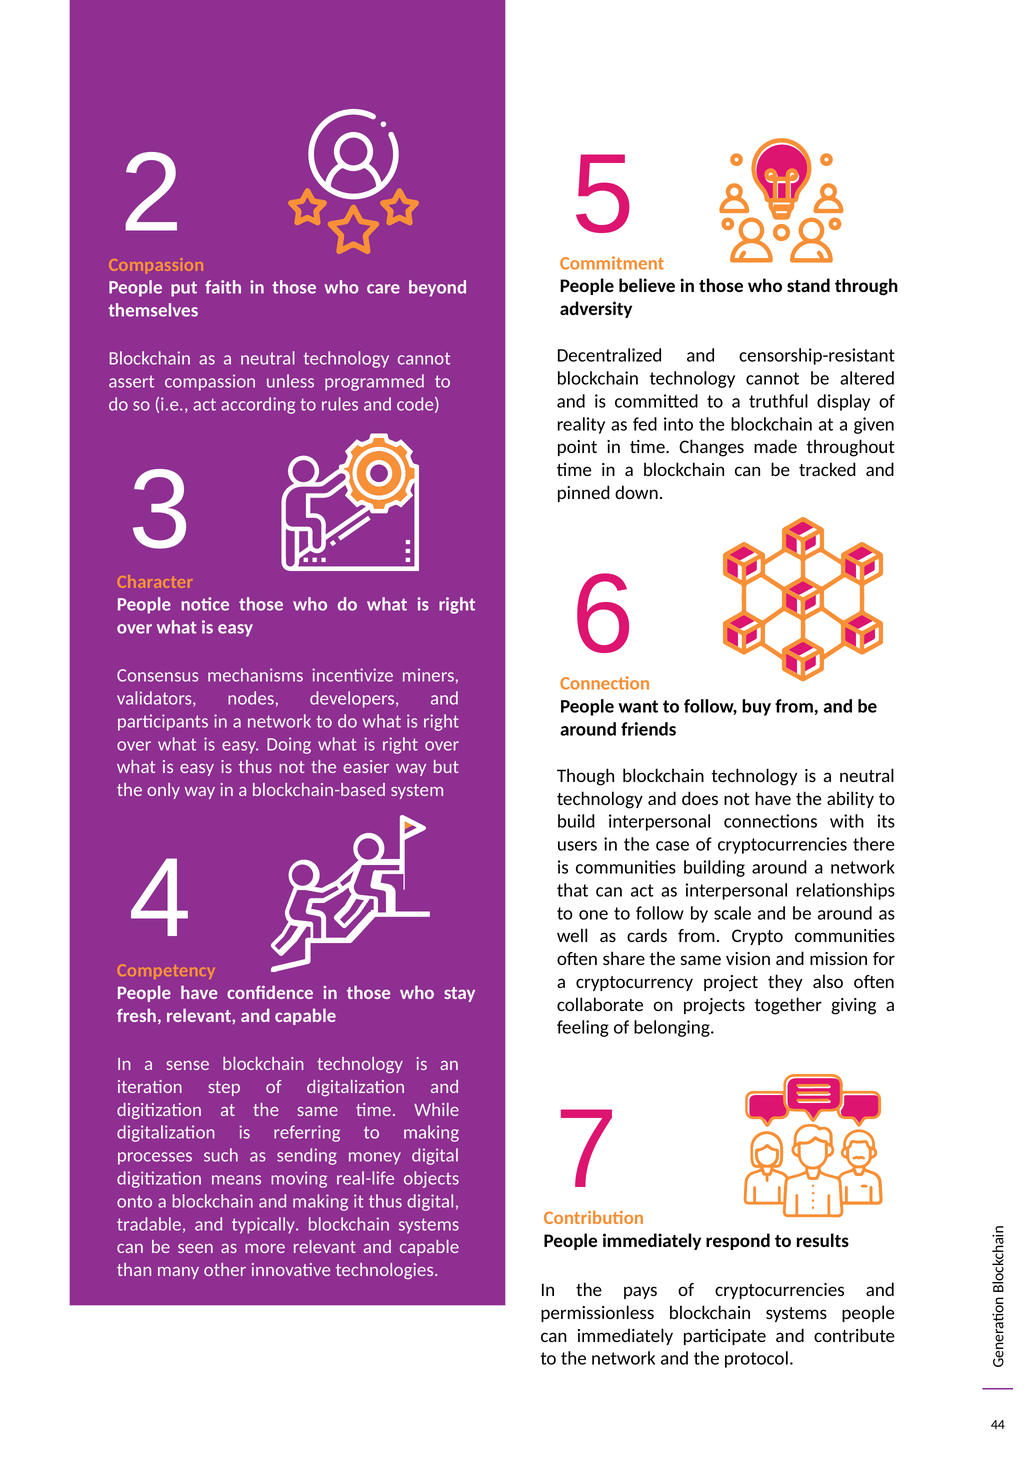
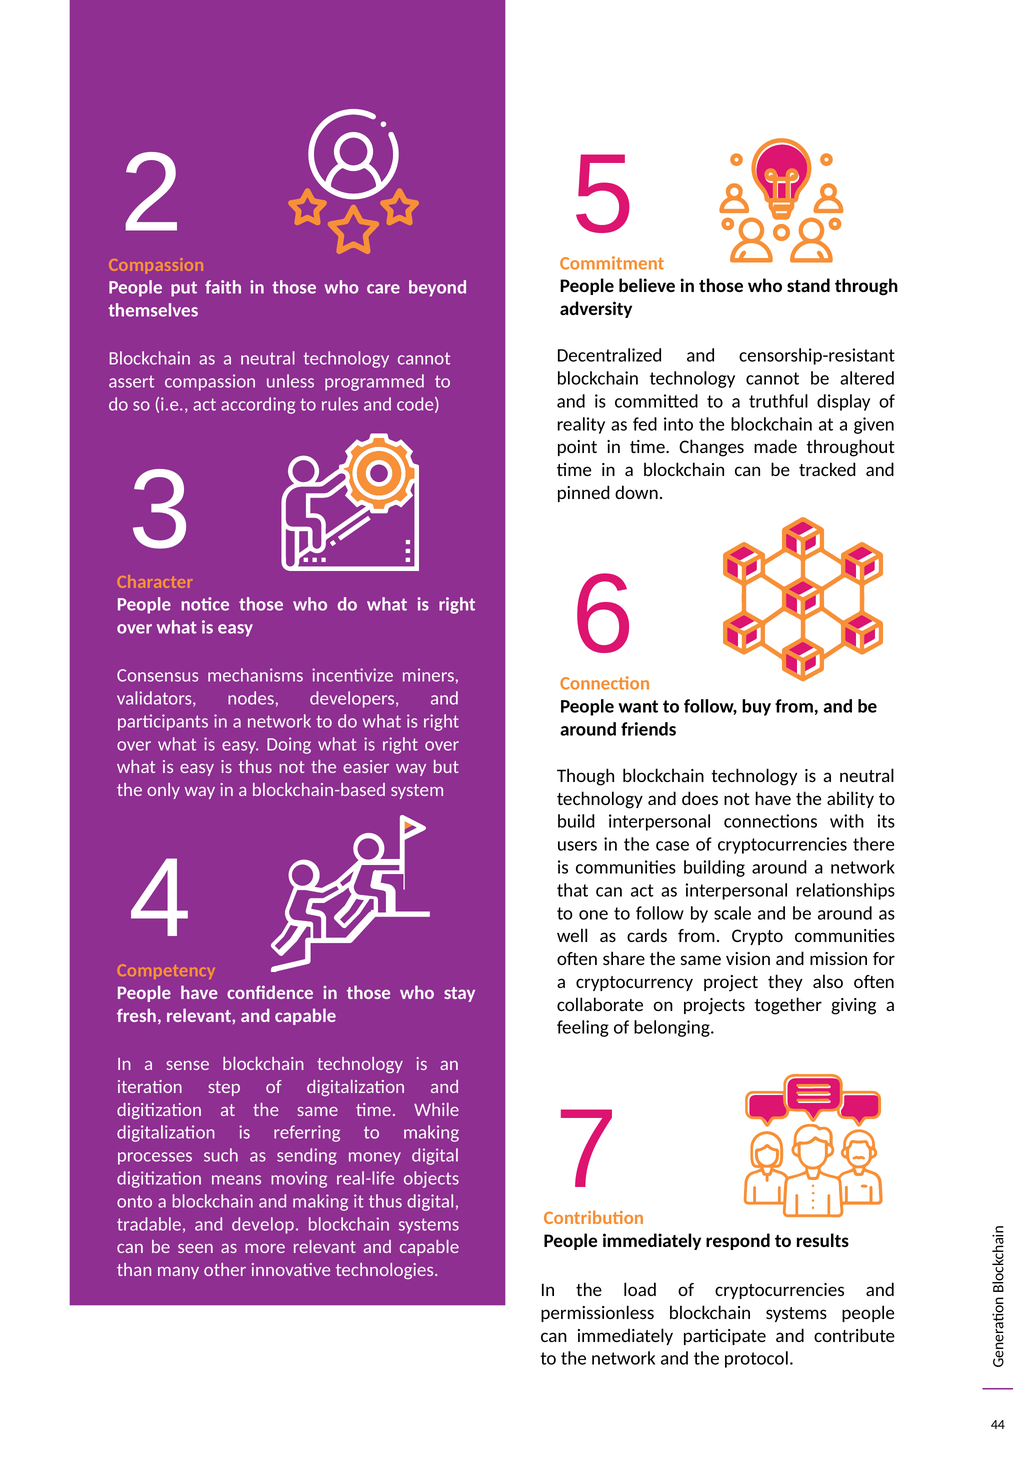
typically: typically -> develop (265, 1224)
pays: pays -> load (640, 1290)
